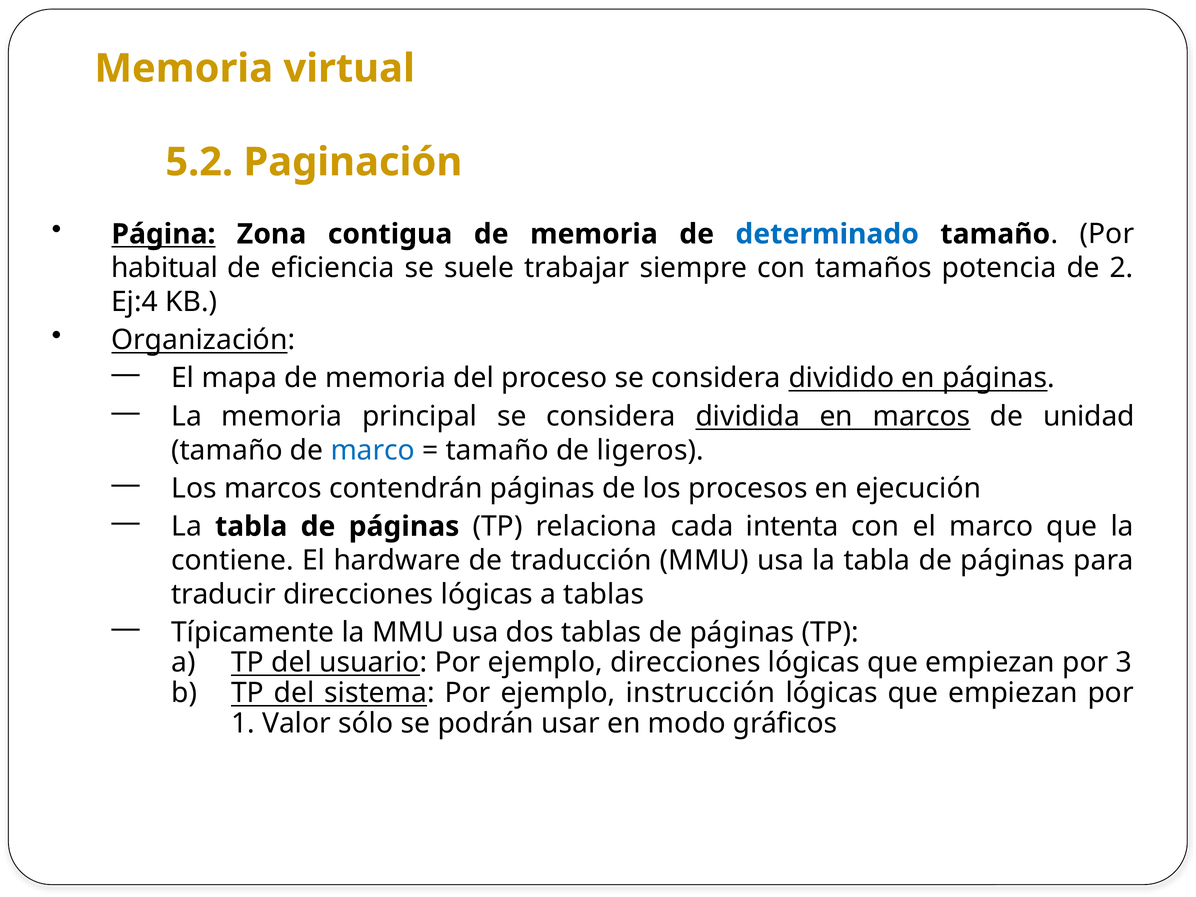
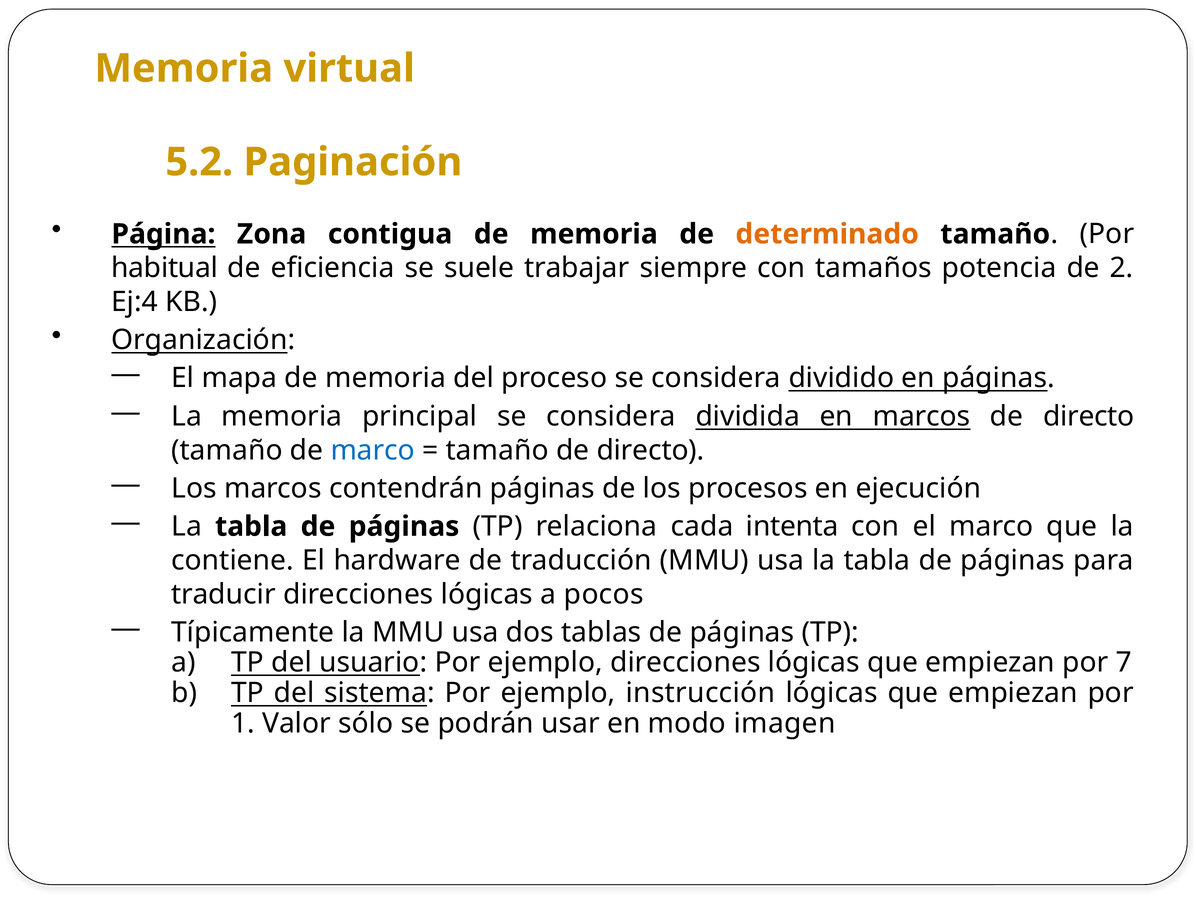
determinado colour: blue -> orange (827, 234)
marcos de unidad: unidad -> directo (1089, 416)
tamaño de ligeros: ligeros -> directo (651, 450)
a tablas: tablas -> pocos (604, 594)
3: 3 -> 7 (1124, 662)
gráficos: gráficos -> imagen (785, 723)
